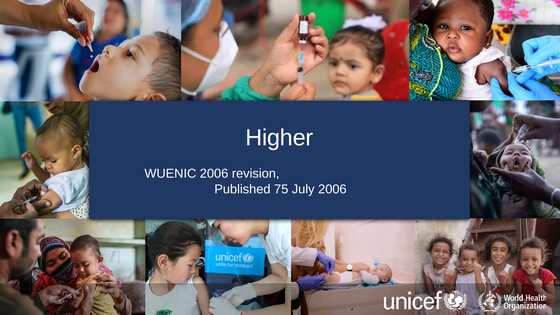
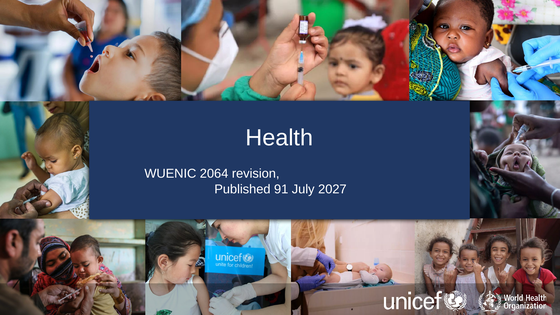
Higher: Higher -> Health (279, 138)
WUENIC 2006: 2006 -> 2064 (214, 174)
75: 75 -> 91 (281, 189)
July 2006: 2006 -> 2027 (332, 189)
